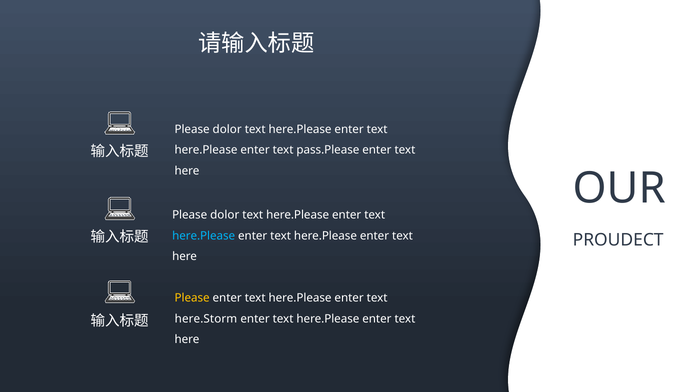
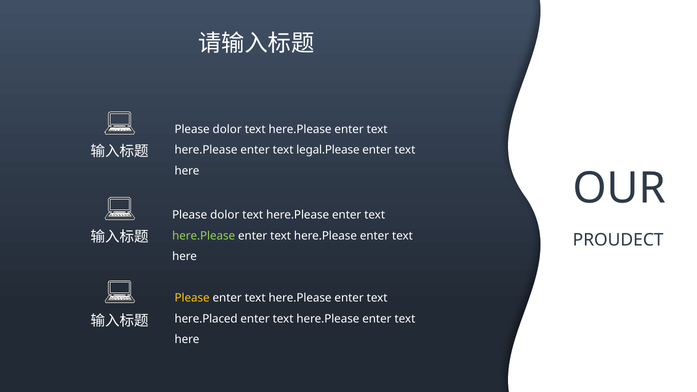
pass.Please: pass.Please -> legal.Please (328, 150)
here.Please colour: light blue -> light green (204, 236)
here.Storm: here.Storm -> here.Placed (206, 319)
